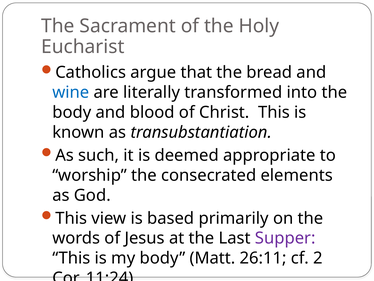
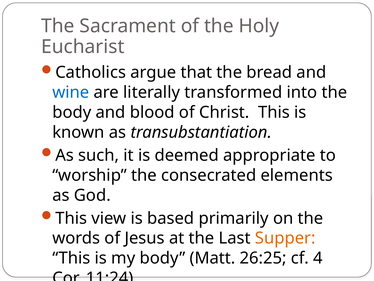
Supper colour: purple -> orange (285, 238)
26:11: 26:11 -> 26:25 (263, 258)
2: 2 -> 4 (318, 258)
